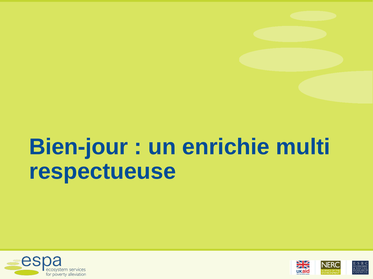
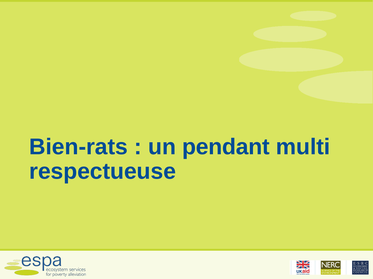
Bien-jour: Bien-jour -> Bien-rats (79, 147)
enrichie: enrichie -> pendant (226, 147)
